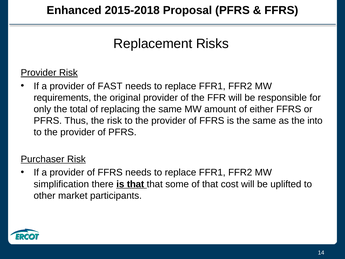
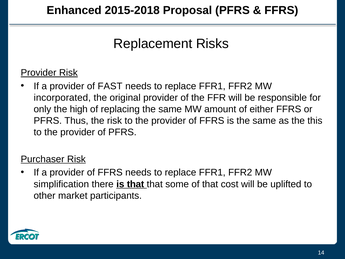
requirements: requirements -> incorporated (62, 98)
total: total -> high (79, 109)
into: into -> this (315, 121)
